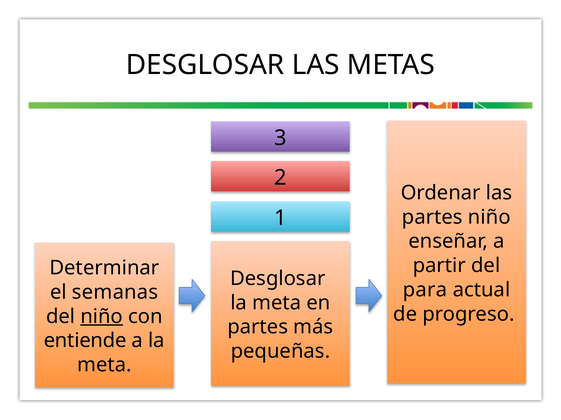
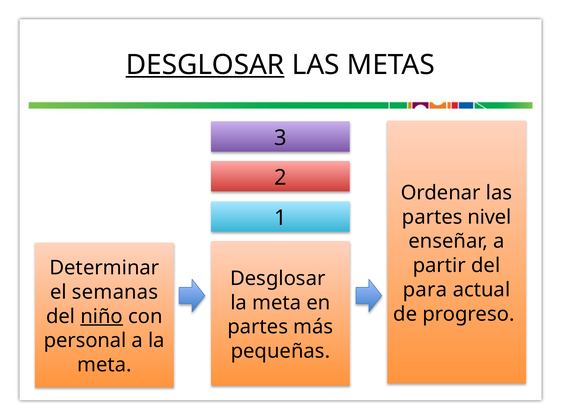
DESGLOSAR underline: none -> present (205, 65)
partes niño: niño -> nivel (490, 217)
entiende: entiende -> personal (85, 341)
